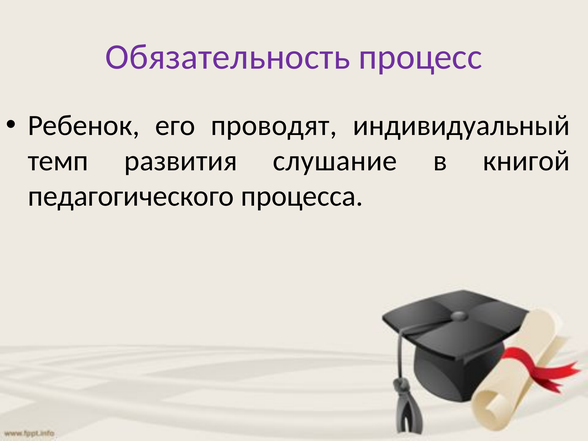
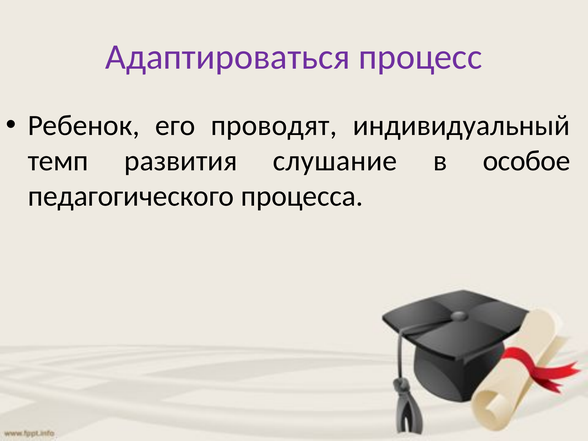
Обязательность: Обязательность -> Адаптироваться (228, 57)
книгой: книгой -> особое (527, 161)
